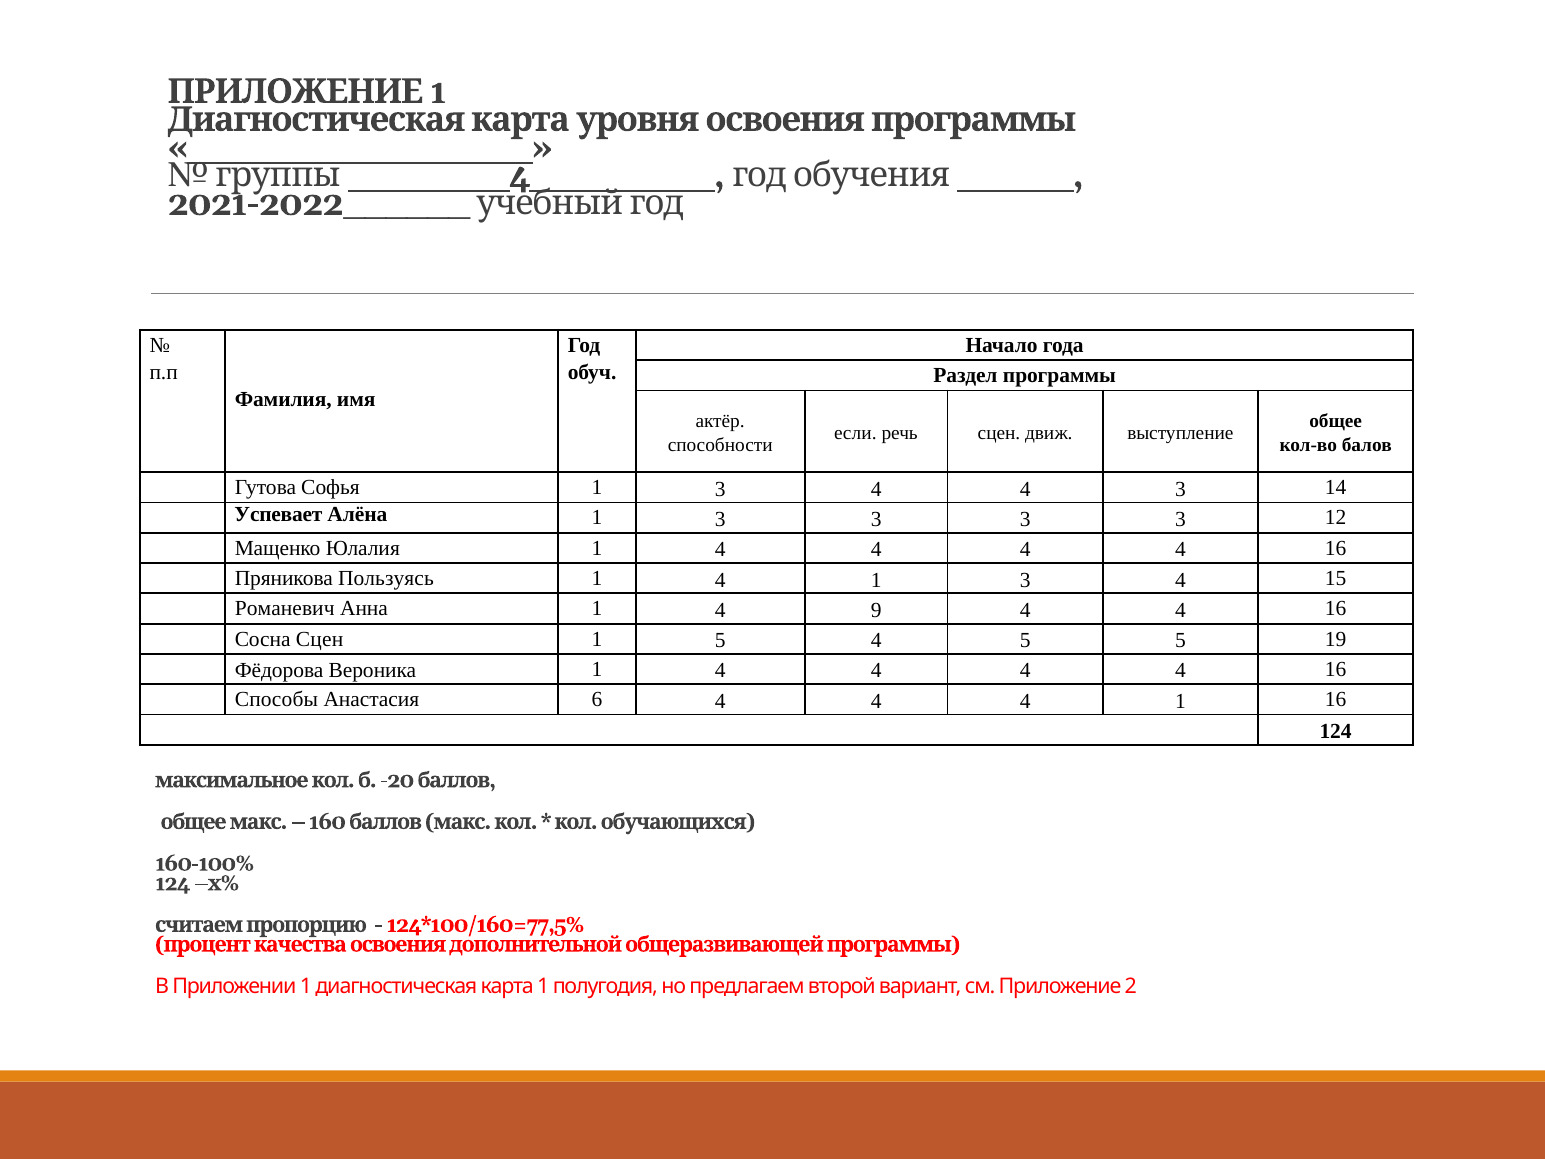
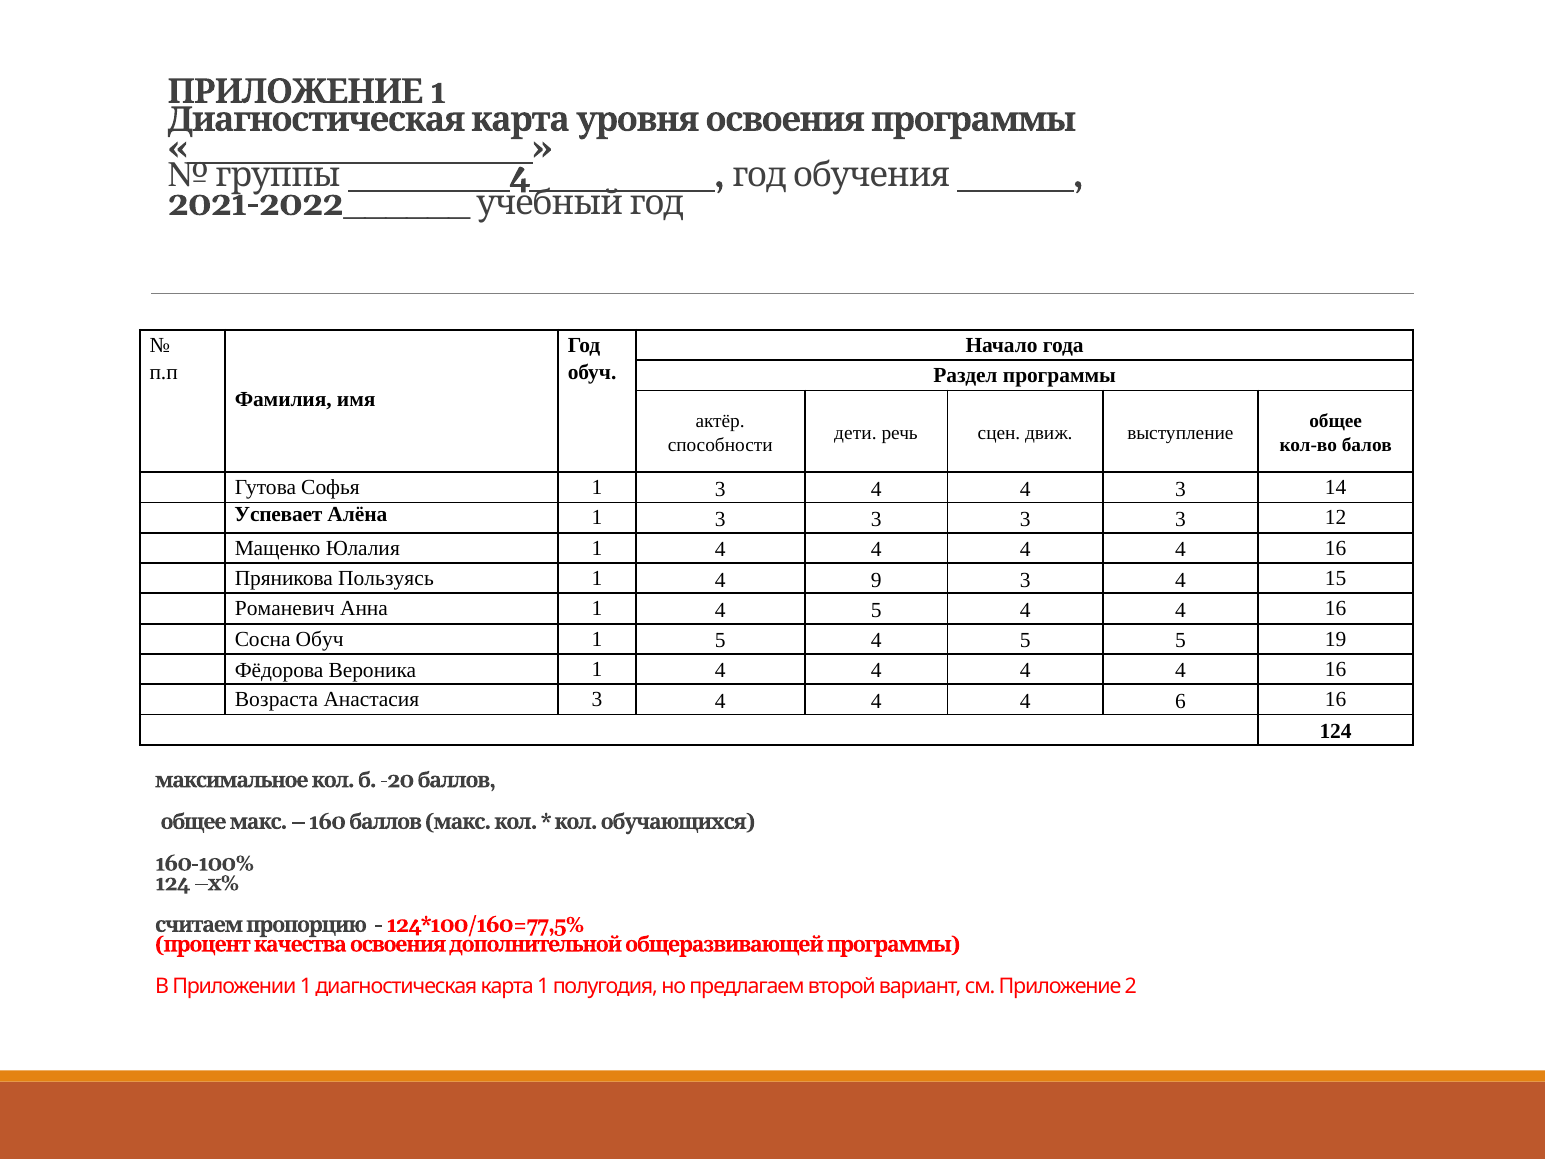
если: если -> дети (855, 433)
1 4 1: 1 -> 9 (876, 580)
1 4 9: 9 -> 5 (876, 610)
Сосна Сцен: Сцен -> Обуч (320, 639)
Способы: Способы -> Возраста (276, 700)
Анастасия 6: 6 -> 3 (597, 700)
4 4 1: 1 -> 6 (1180, 701)
